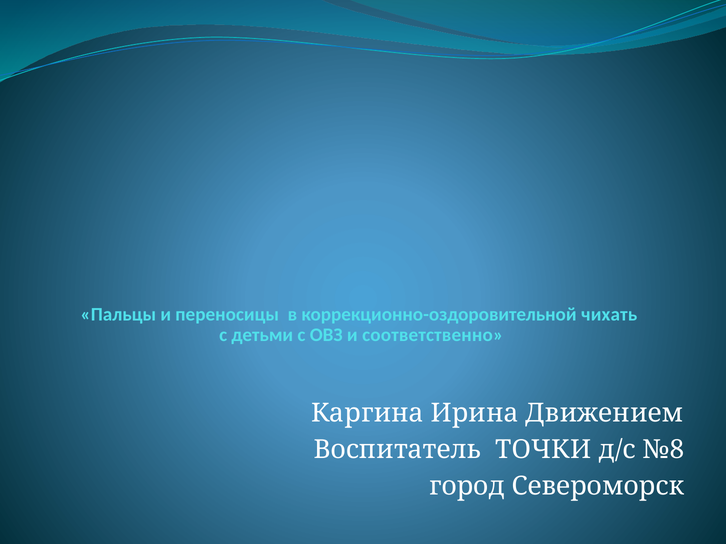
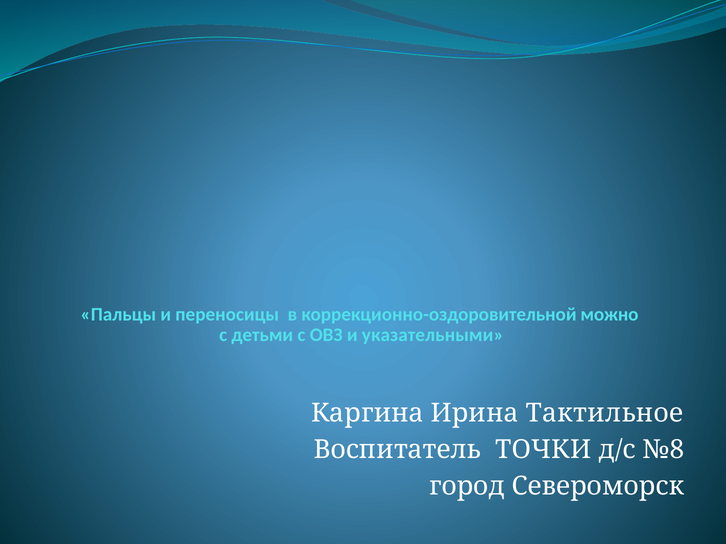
чихать: чихать -> можно (609, 315)
соответственно: соответственно -> указательными (433, 335)
Движением: Движением -> Тактильное (604, 413)
